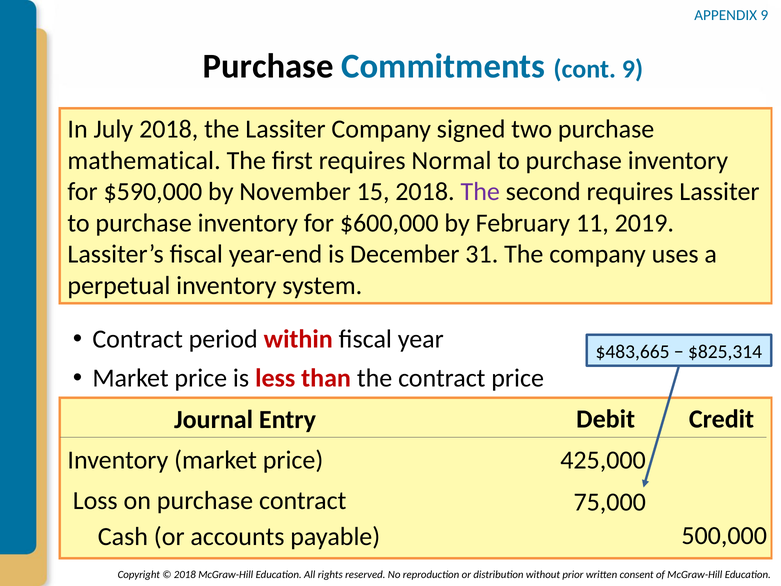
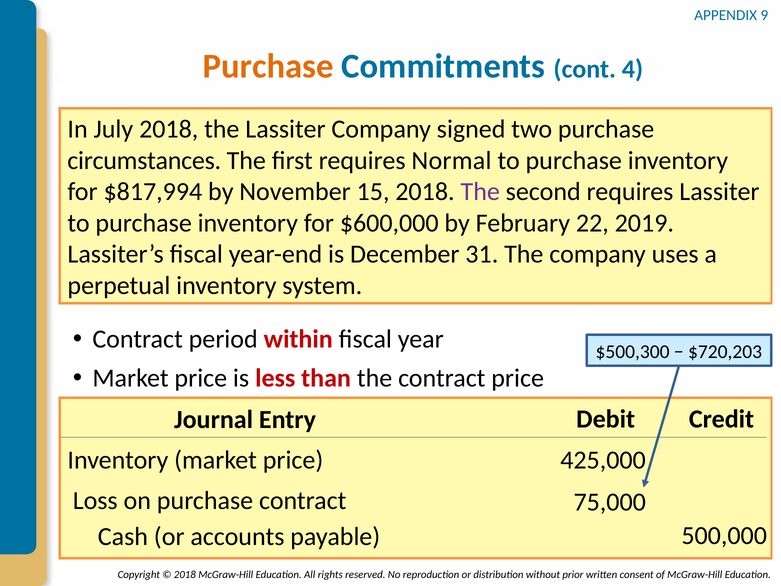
Purchase colour: black -> orange (268, 66)
cont 9: 9 -> 4 (633, 69)
mathematical: mathematical -> circumstances (144, 161)
$590,000: $590,000 -> $817,994 (153, 192)
11: 11 -> 22 (592, 223)
$483,665: $483,665 -> $500,300 (633, 351)
$825,314: $825,314 -> $720,203 (725, 351)
